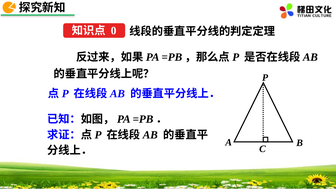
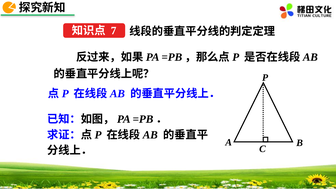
0: 0 -> 7 (114, 31)
